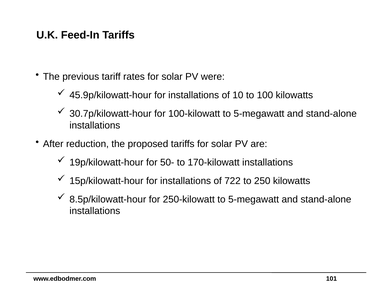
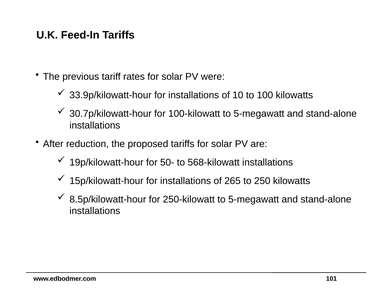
45.9p/kilowatt-hour: 45.9p/kilowatt-hour -> 33.9p/kilowatt-hour (111, 95)
170-kilowatt: 170-kilowatt -> 568-kilowatt (214, 162)
722: 722 -> 265 (233, 181)
